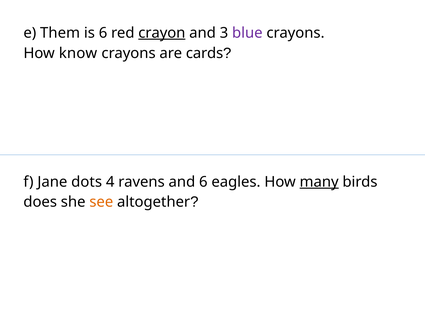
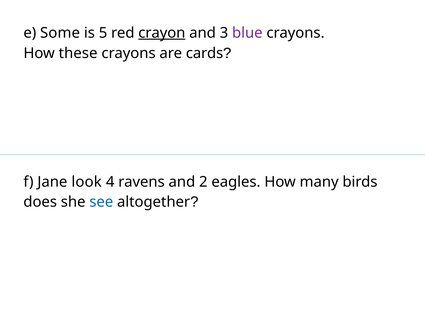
Them: Them -> Some (60, 33)
is 6: 6 -> 5 (103, 33)
know: know -> these (78, 53)
dots: dots -> look (87, 182)
and 6: 6 -> 2 (203, 182)
many underline: present -> none (319, 182)
see colour: orange -> blue (101, 203)
